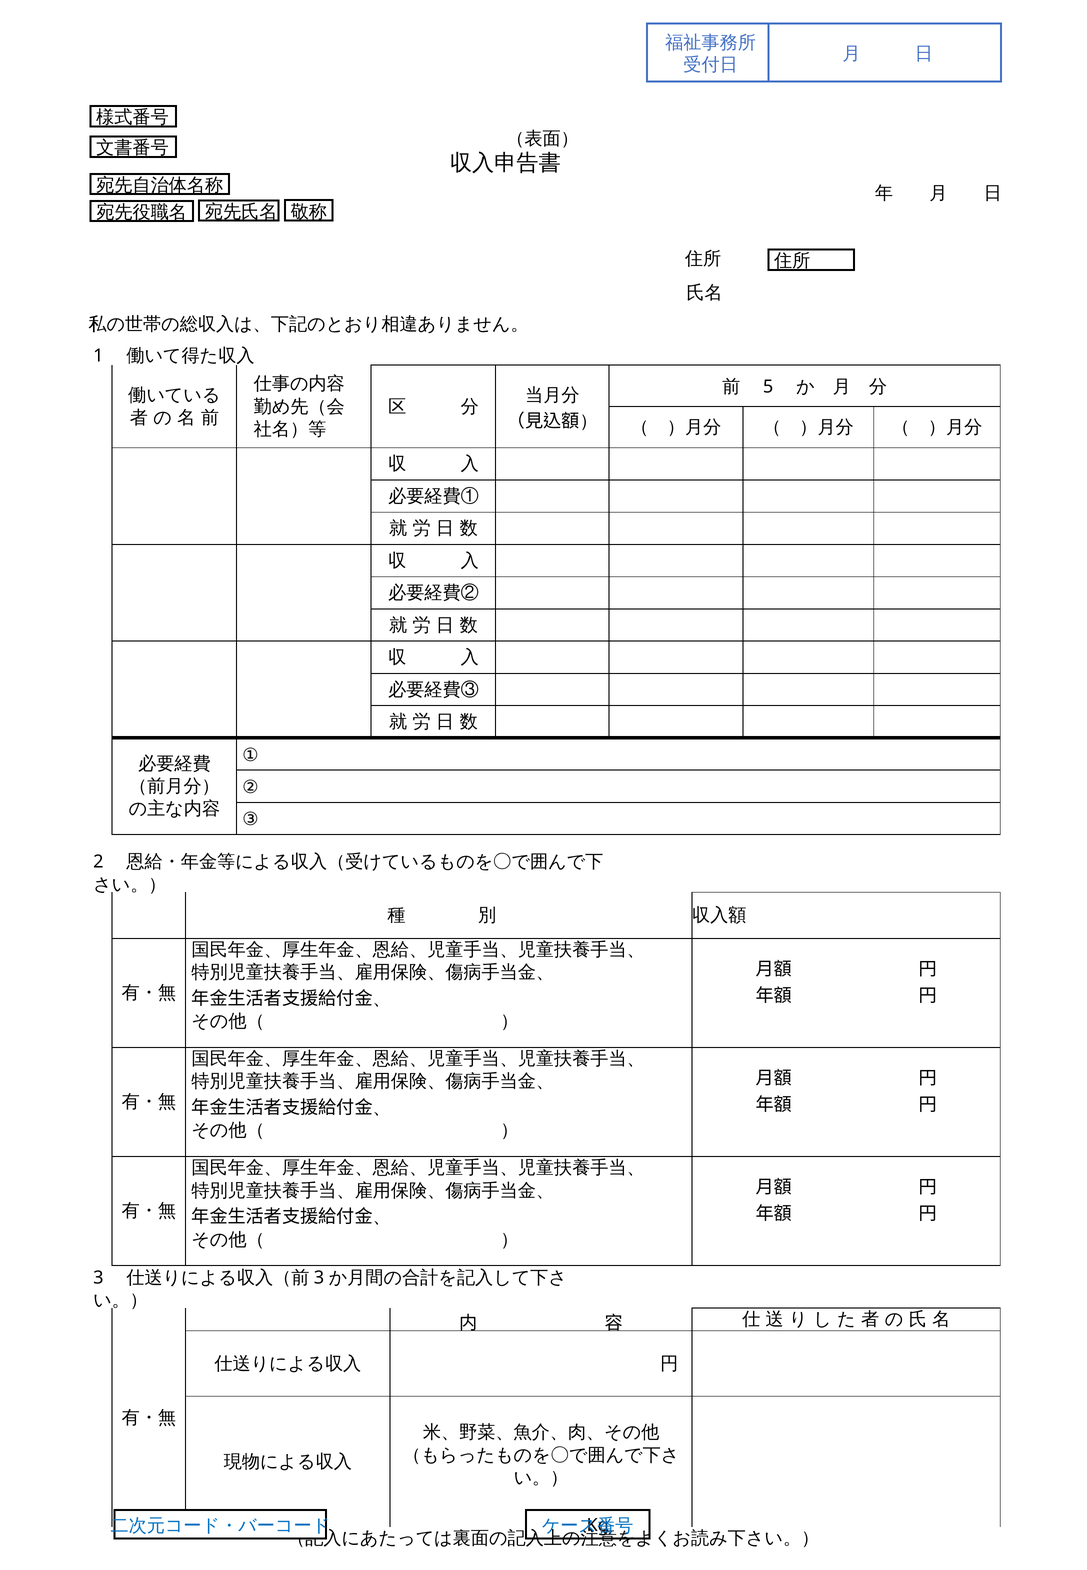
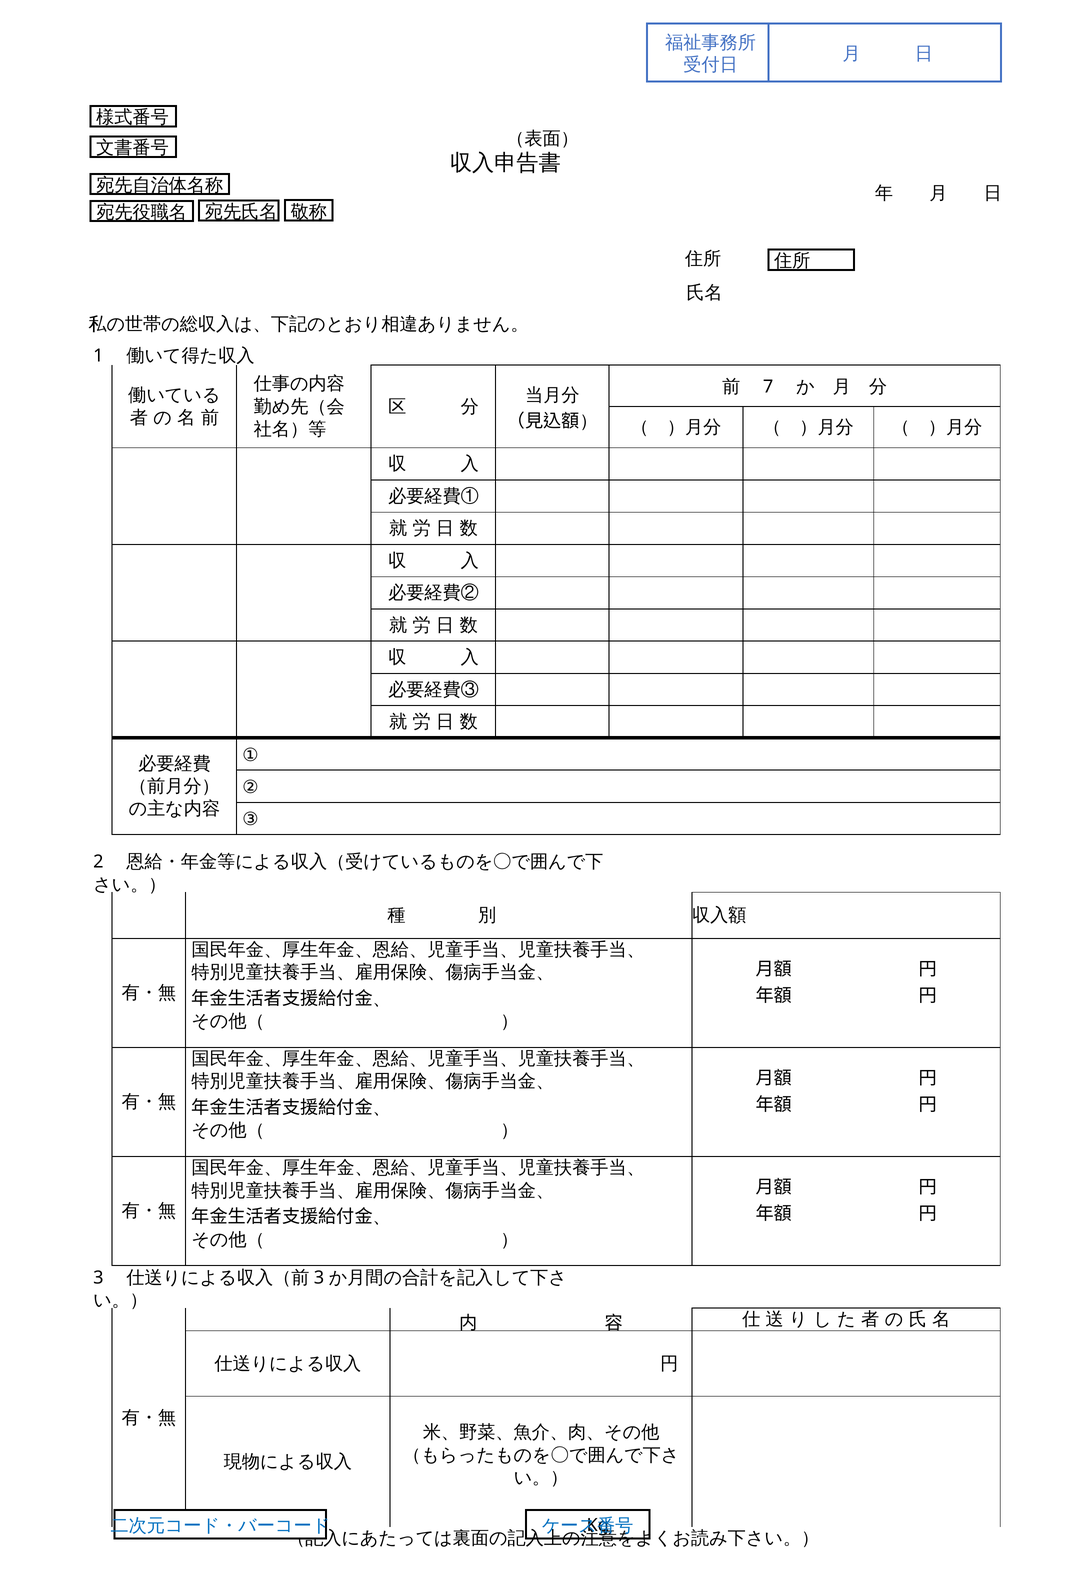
5: 5 -> 7 (768, 387)
